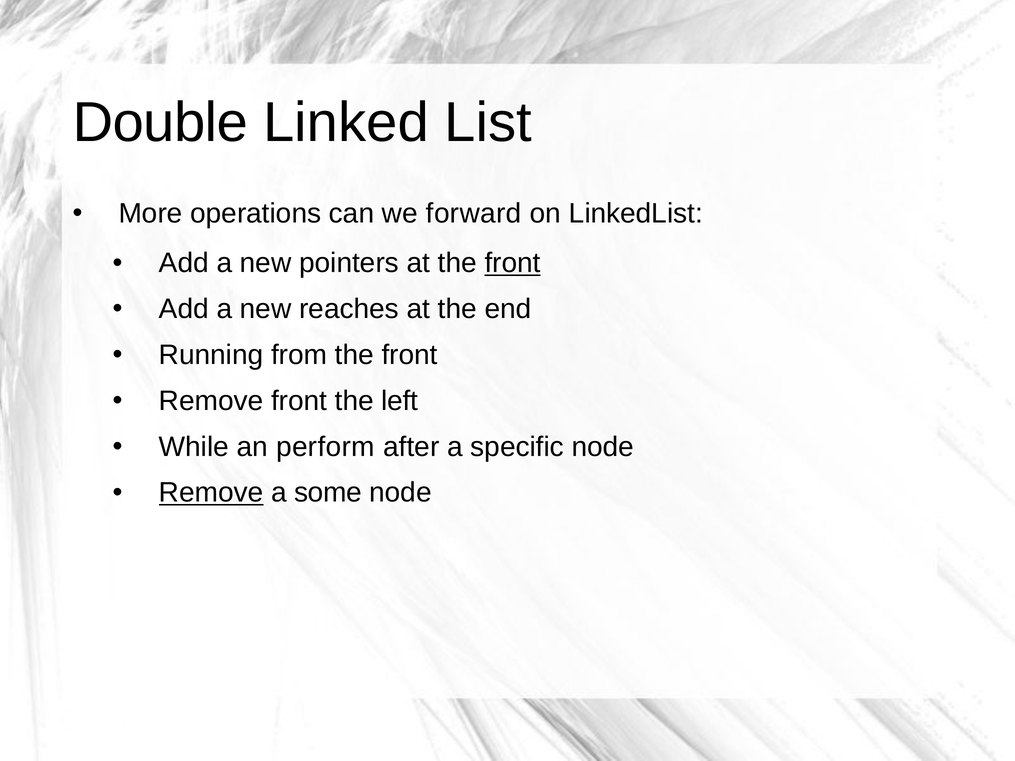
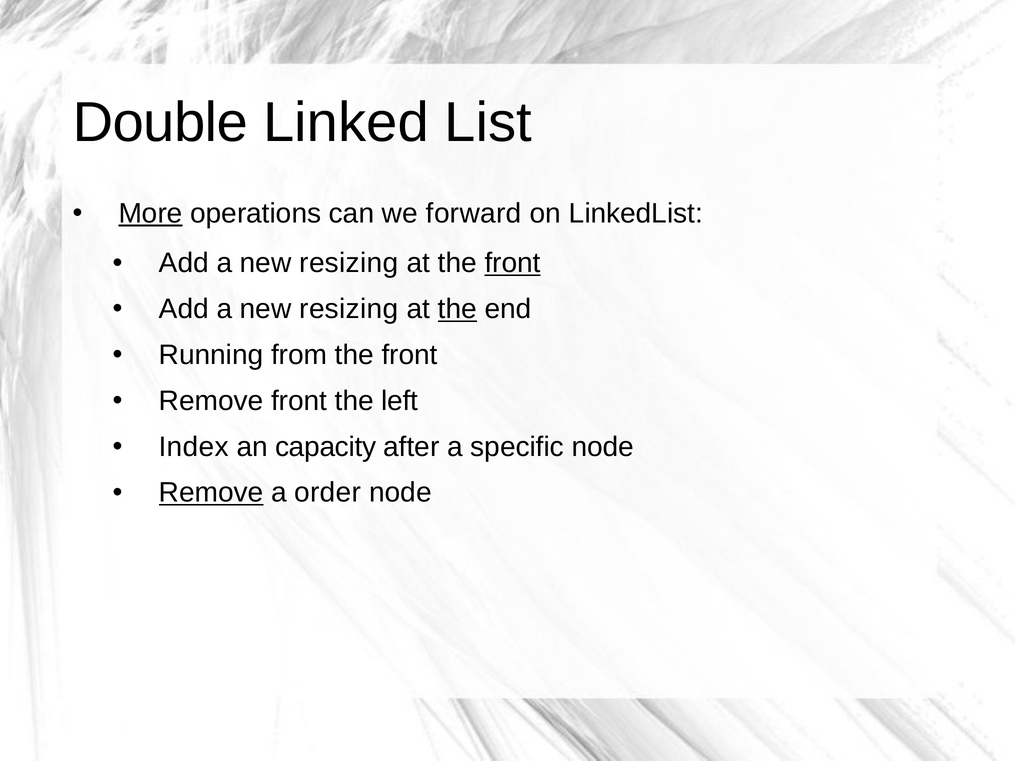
More underline: none -> present (151, 214)
pointers: pointers -> resizing (349, 263)
reaches: reaches -> resizing (349, 309)
the underline: none -> present (457, 309)
While: While -> Index (194, 447)
perform: perform -> capacity (326, 447)
some: some -> order (328, 493)
